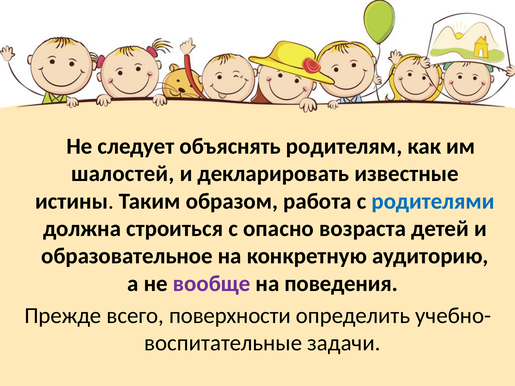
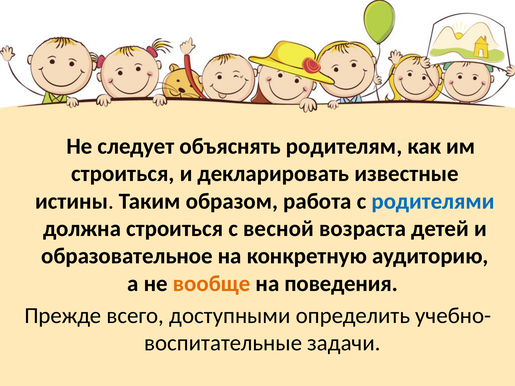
шалостей: шалостей -> строиться (123, 174)
опасно: опасно -> весной (279, 229)
вообще colour: purple -> orange (212, 284)
поверхности: поверхности -> доступными (230, 316)
